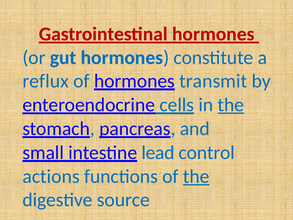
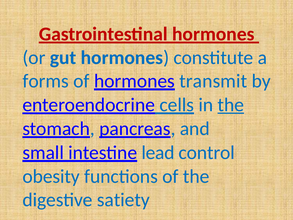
reflux: reflux -> forms (46, 81)
actions: actions -> obesity (51, 176)
the underline: present -> none (196, 176)
source: source -> satiety (123, 200)
